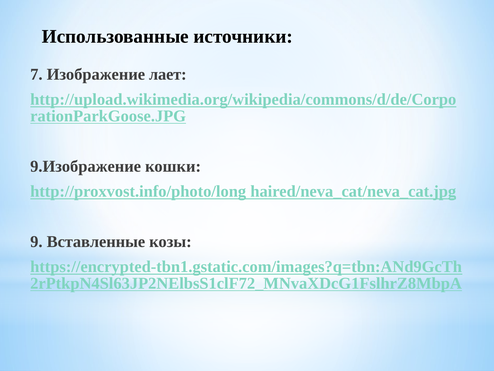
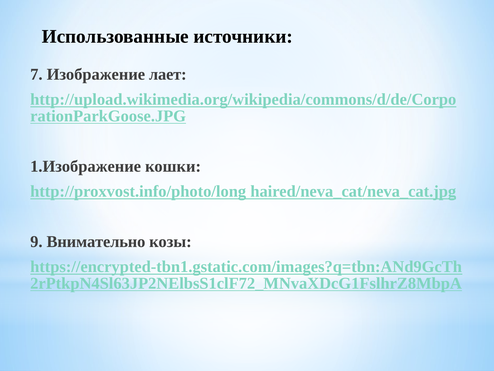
9.Изображение: 9.Изображение -> 1.Изображение (86, 166)
Вставленные: Вставленные -> Внимательно (96, 241)
